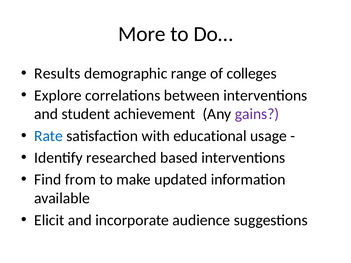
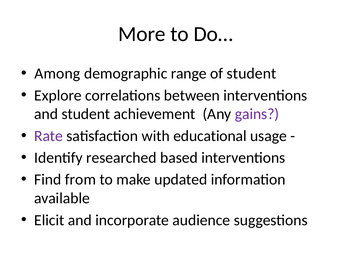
Results: Results -> Among (57, 74)
of colleges: colleges -> student (252, 74)
Rate colour: blue -> purple (49, 136)
